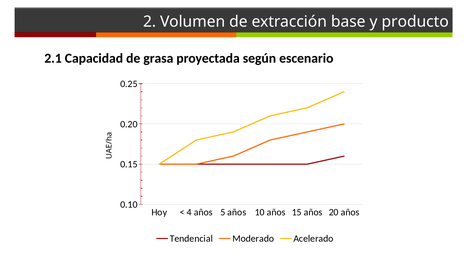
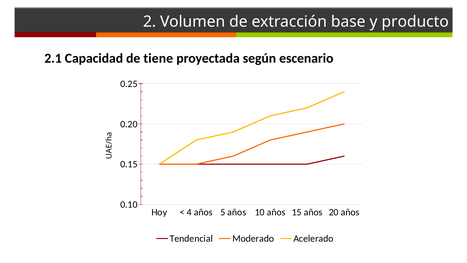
grasa: grasa -> tiene (158, 58)
